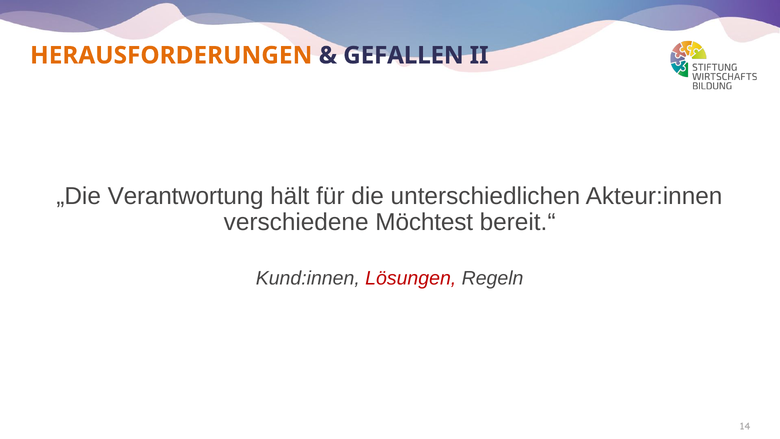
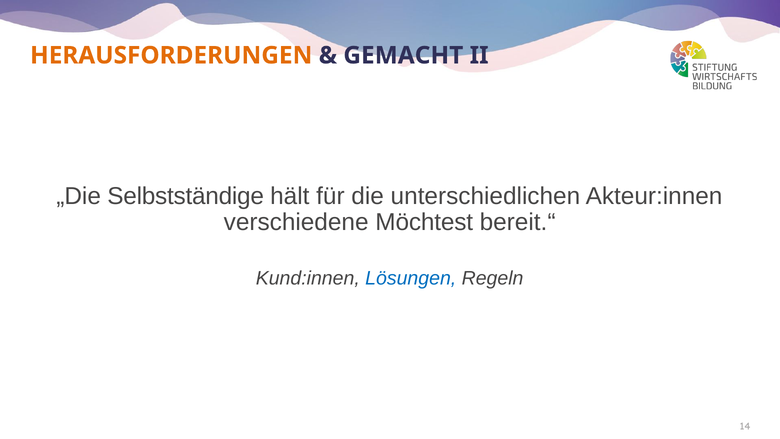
GEFALLEN: GEFALLEN -> GEMACHT (403, 55)
Verantwortung: Verantwortung -> Selbstständige (186, 196)
Lösungen colour: red -> blue (411, 278)
